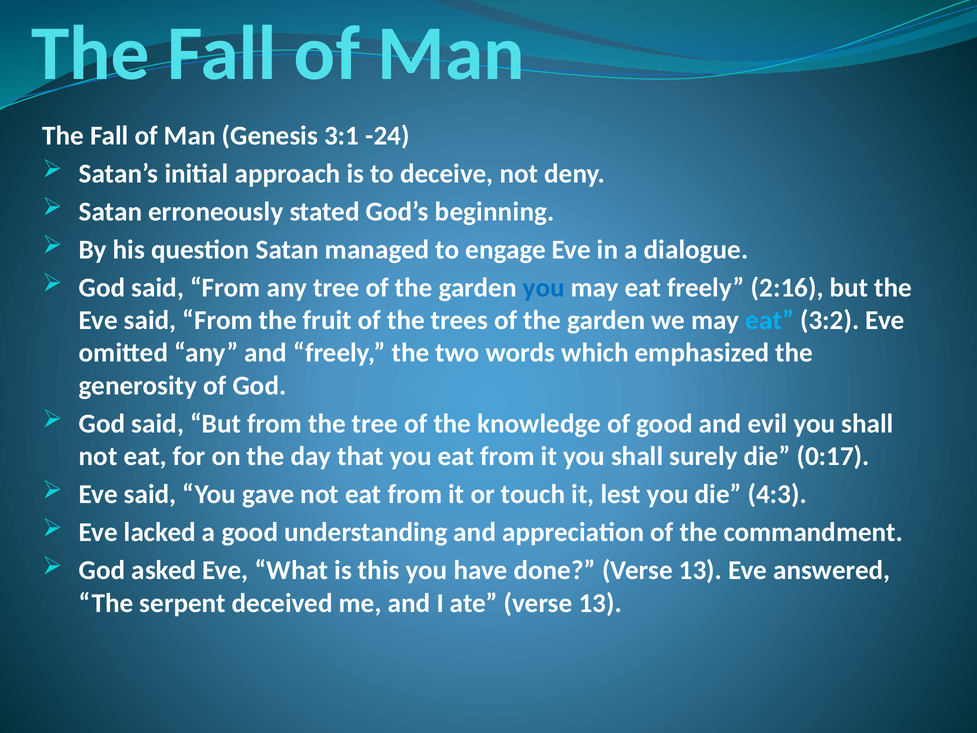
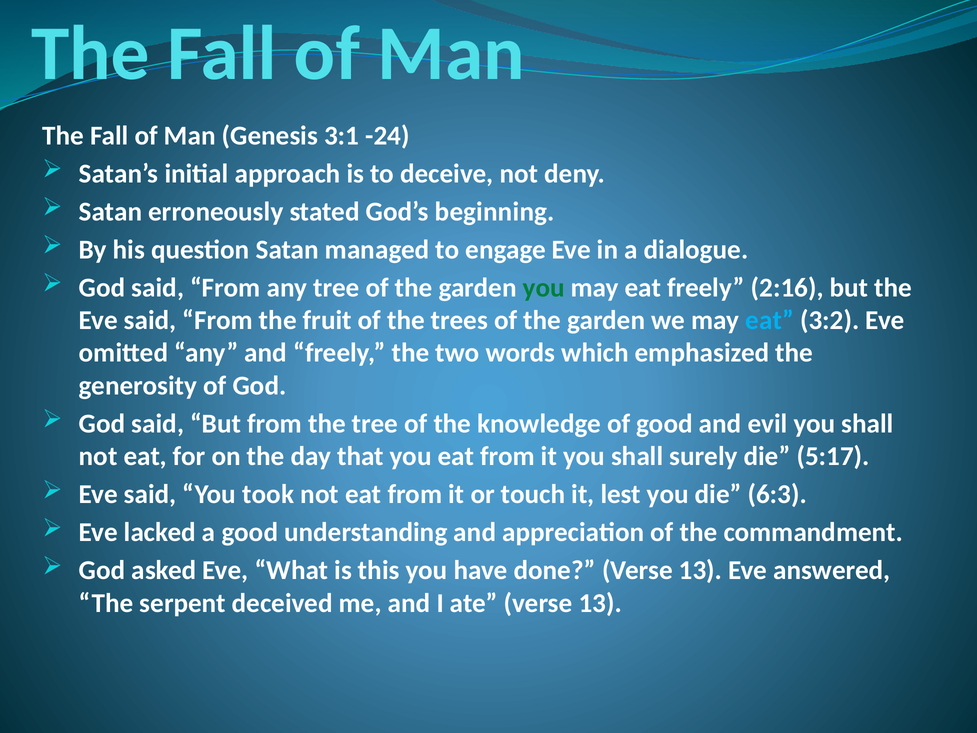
you colour: blue -> green (544, 288)
0:17: 0:17 -> 5:17 (833, 456)
gave: gave -> took (268, 494)
4:3: 4:3 -> 6:3 (777, 494)
